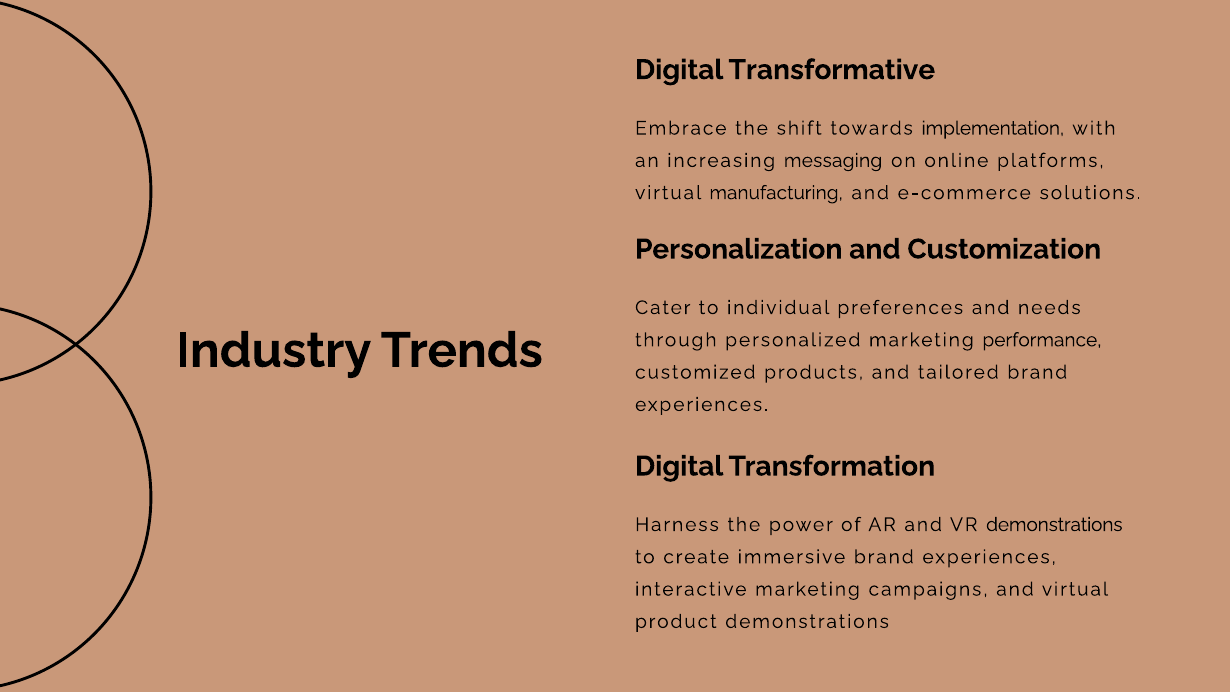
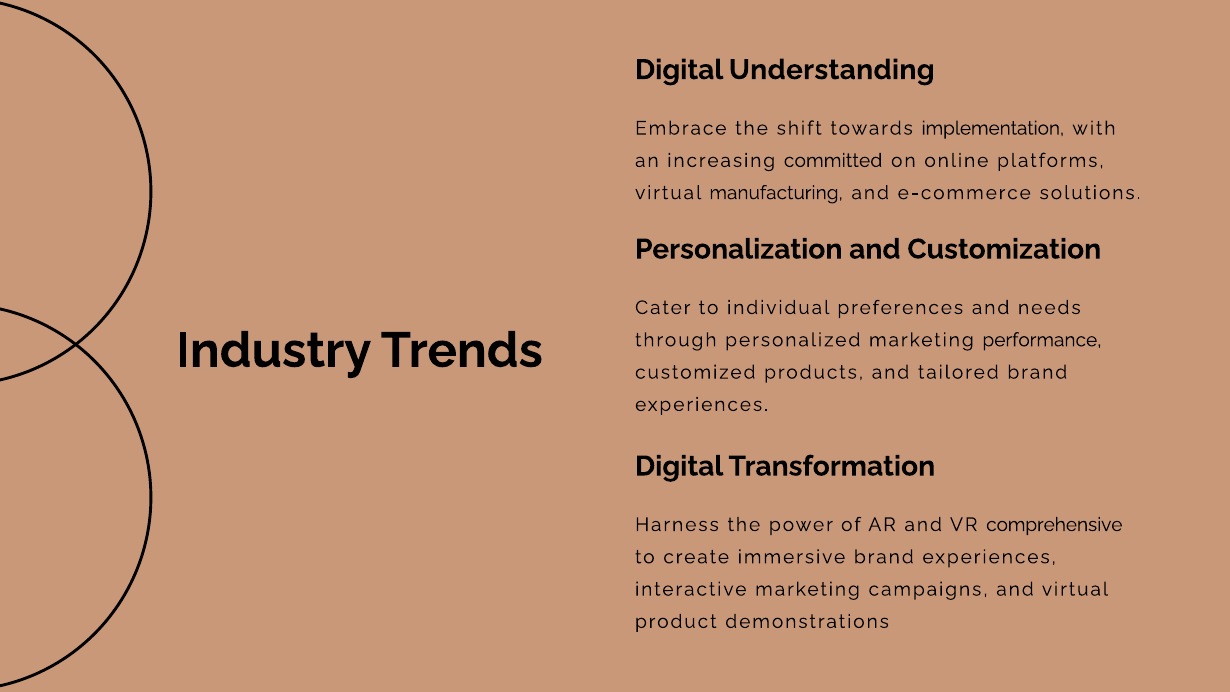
Transformative: Transformative -> Understanding (832, 70)
messaging: messaging -> committed (833, 161)
VR demonstrations: demonstrations -> comprehensive (1054, 525)
